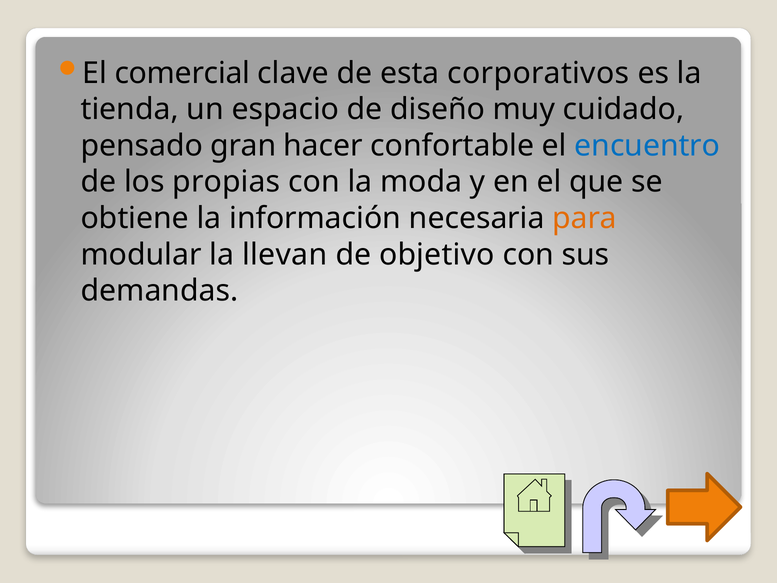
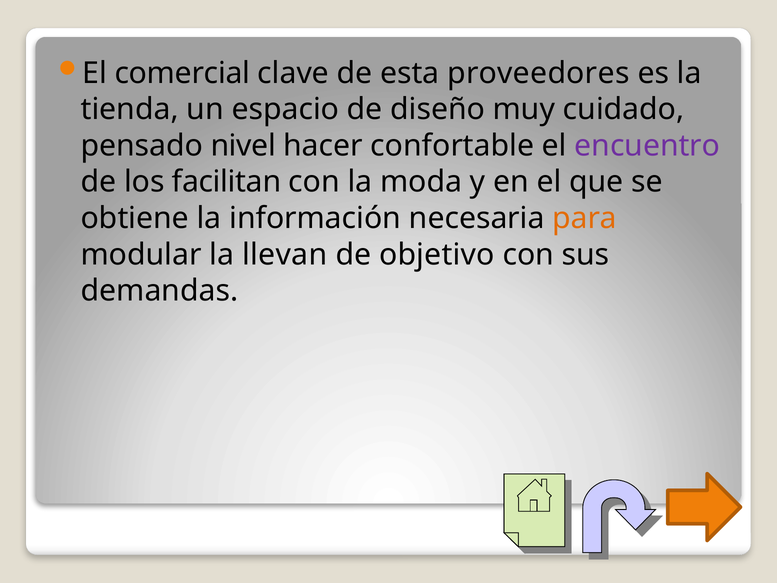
corporativos: corporativos -> proveedores (538, 73)
gran: gran -> nivel (243, 146)
encuentro colour: blue -> purple (647, 146)
propias: propias -> facilitan (227, 182)
